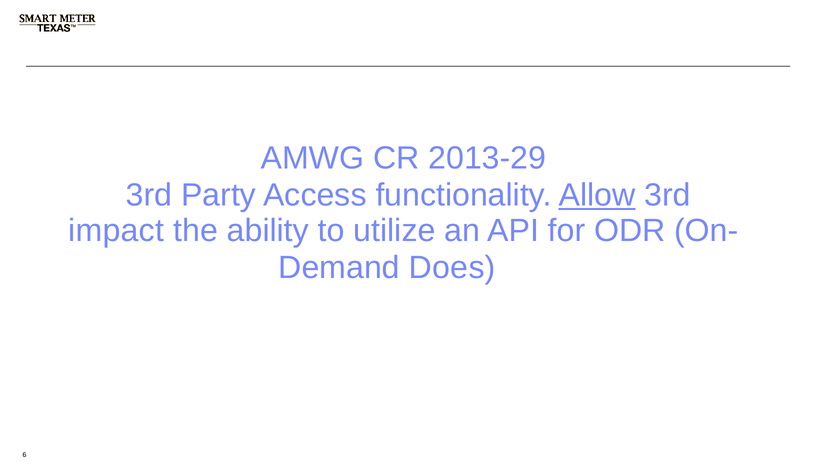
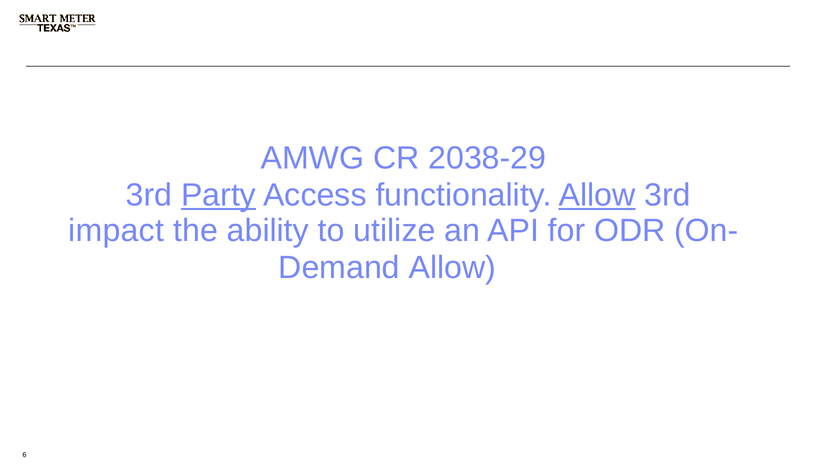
2013-29: 2013-29 -> 2038-29 (487, 158)
Party underline: none -> present (219, 195)
Does: Does -> Allow (452, 267)
